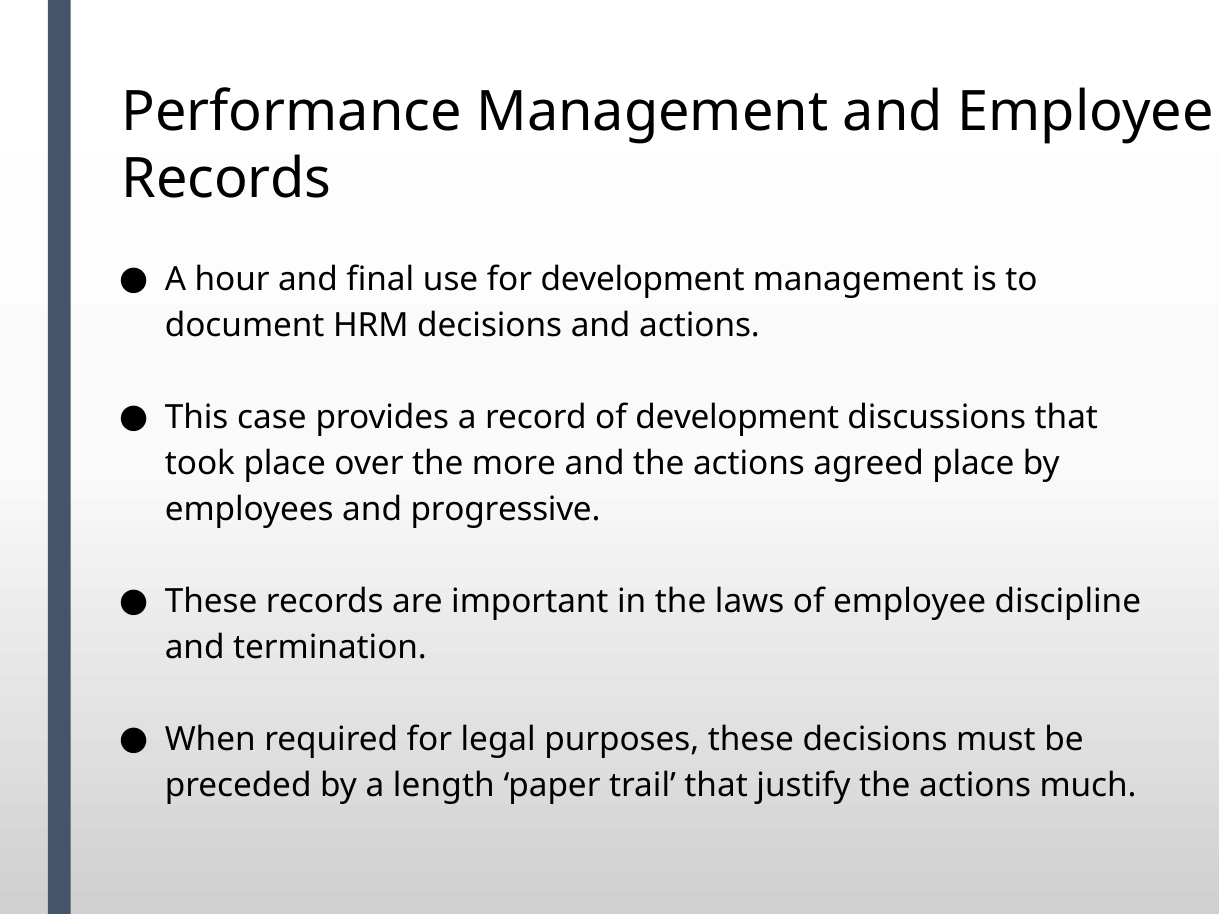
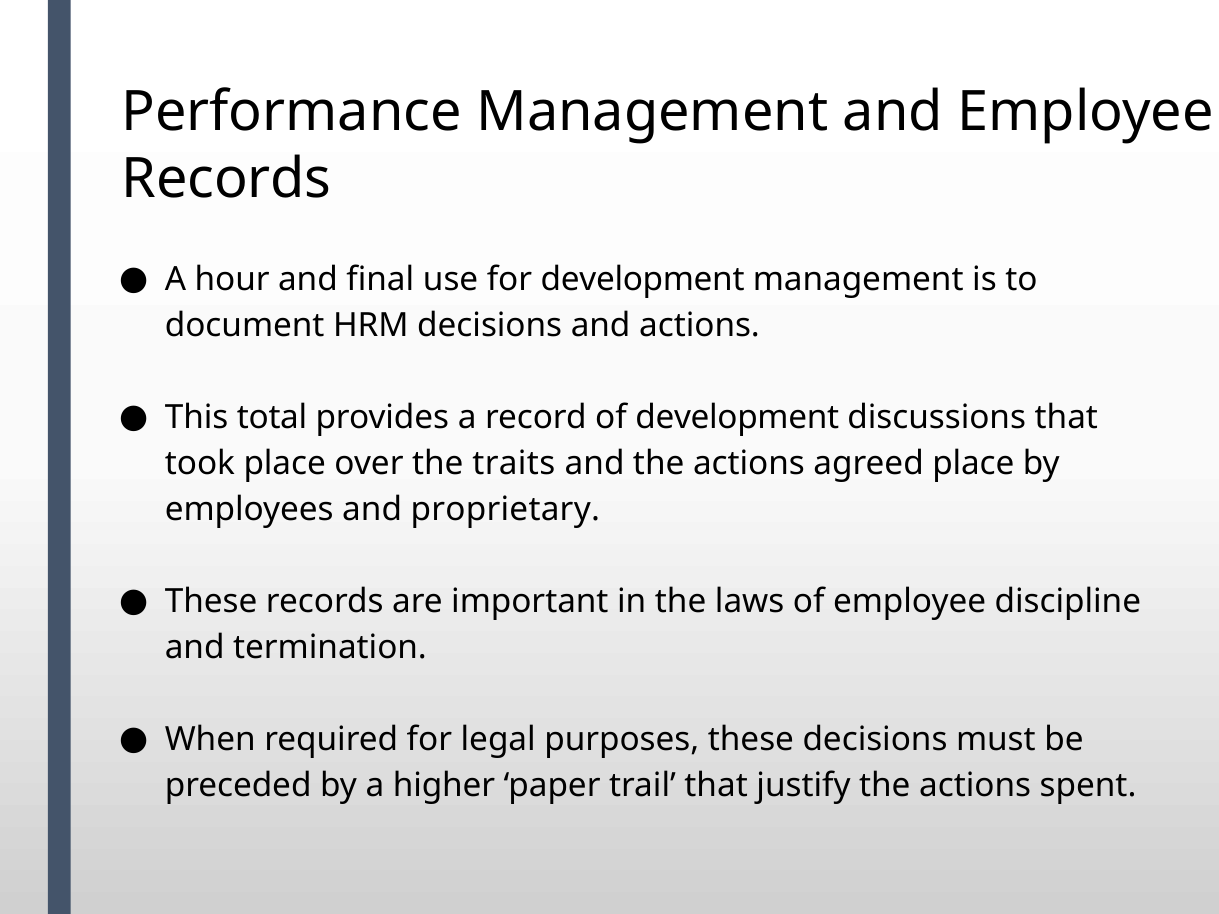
case: case -> total (272, 417)
more: more -> traits (514, 463)
progressive: progressive -> proprietary (505, 509)
length: length -> higher (444, 785)
much: much -> spent (1088, 785)
